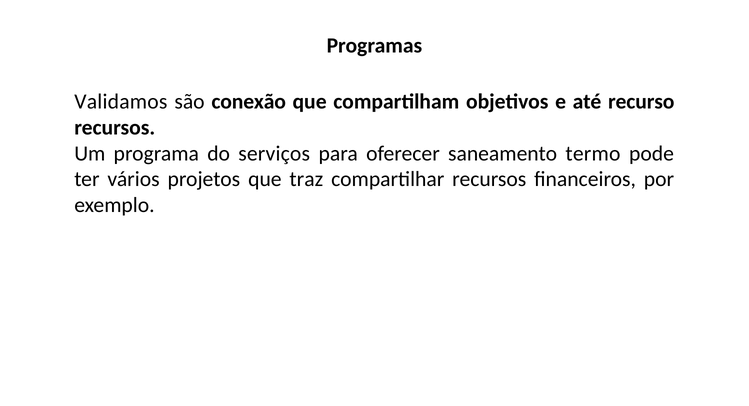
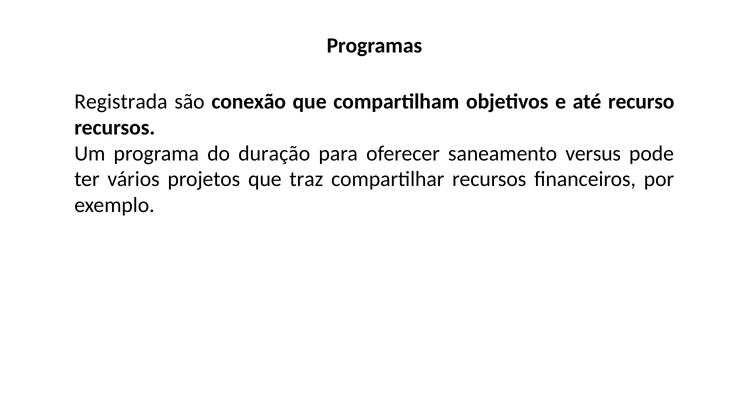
Validamos: Validamos -> Registrada (121, 102)
serviços: serviços -> duração (274, 153)
termo: termo -> versus (593, 153)
